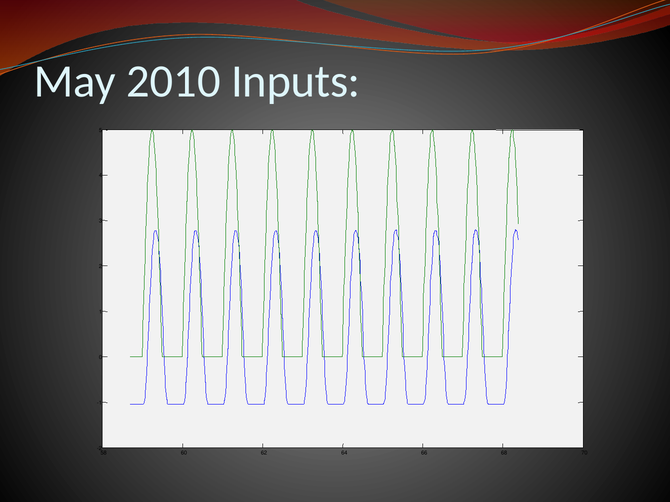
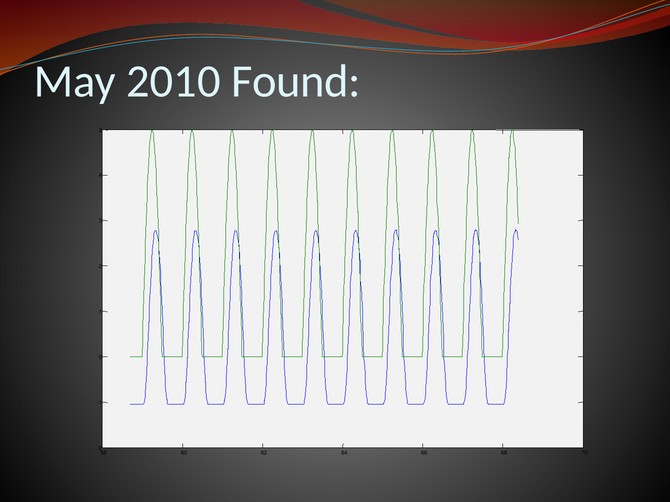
Inputs: Inputs -> Found (296, 81)
